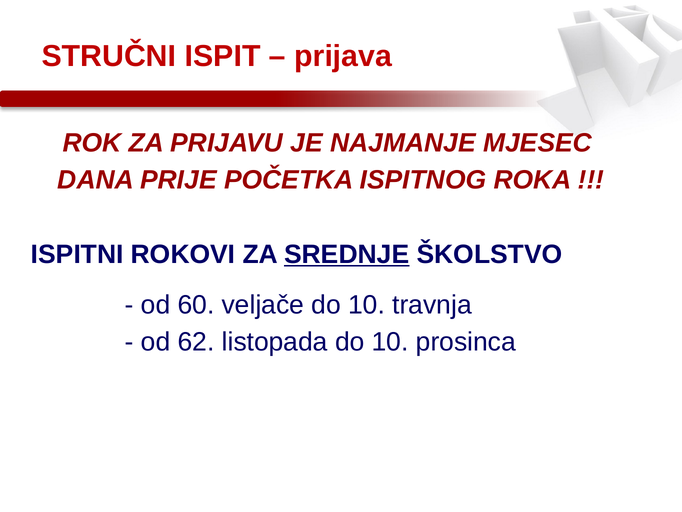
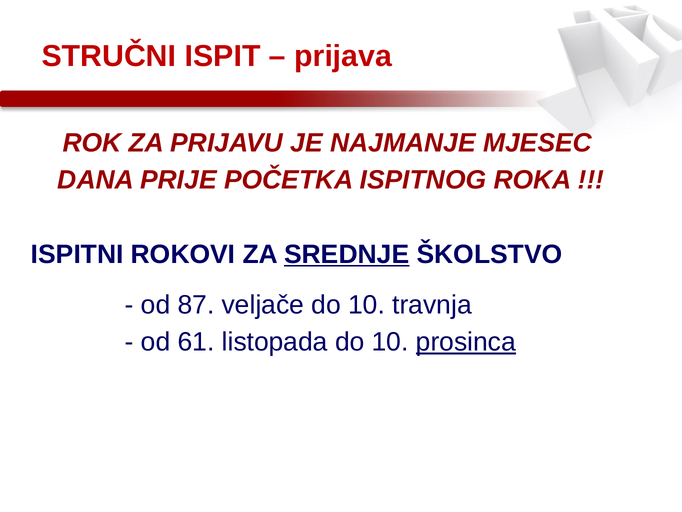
60: 60 -> 87 (196, 305)
62: 62 -> 61 (196, 342)
prosinca underline: none -> present (466, 342)
